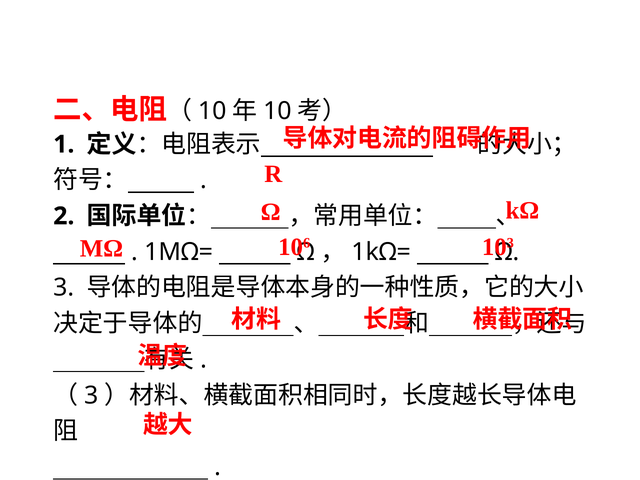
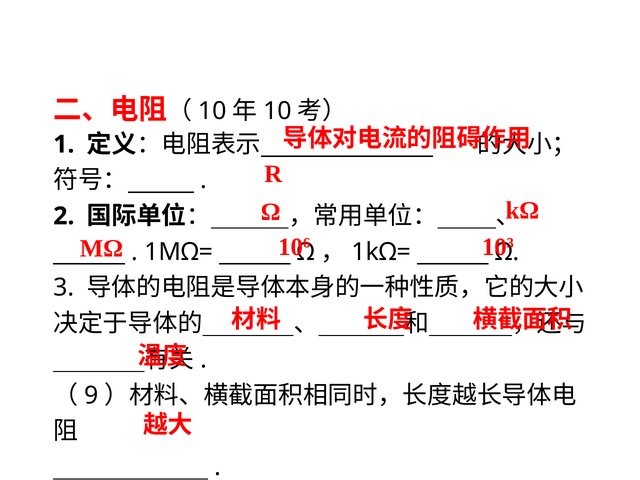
3: 3 -> 9 (91, 395)
